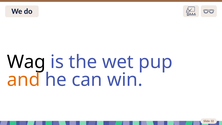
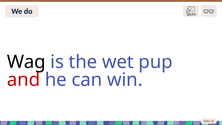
and colour: orange -> red (23, 80)
